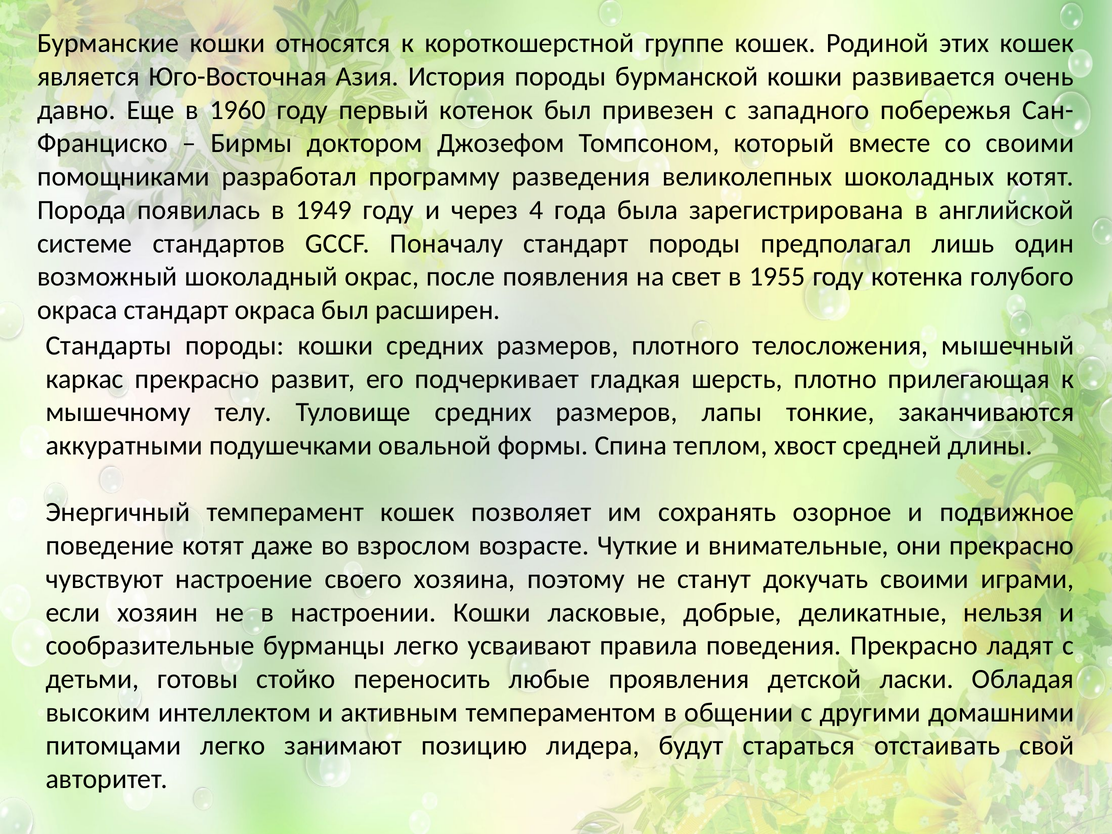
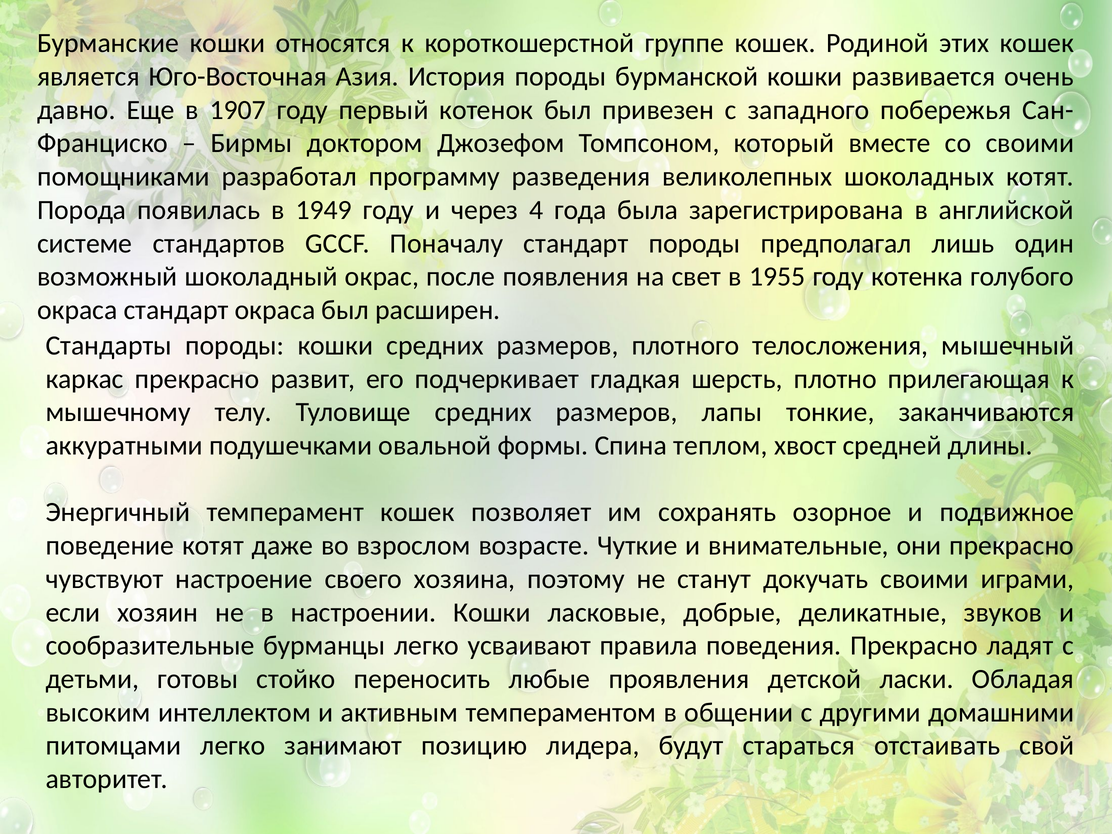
1960: 1960 -> 1907 (238, 110)
нельзя: нельзя -> звуков (1003, 612)
